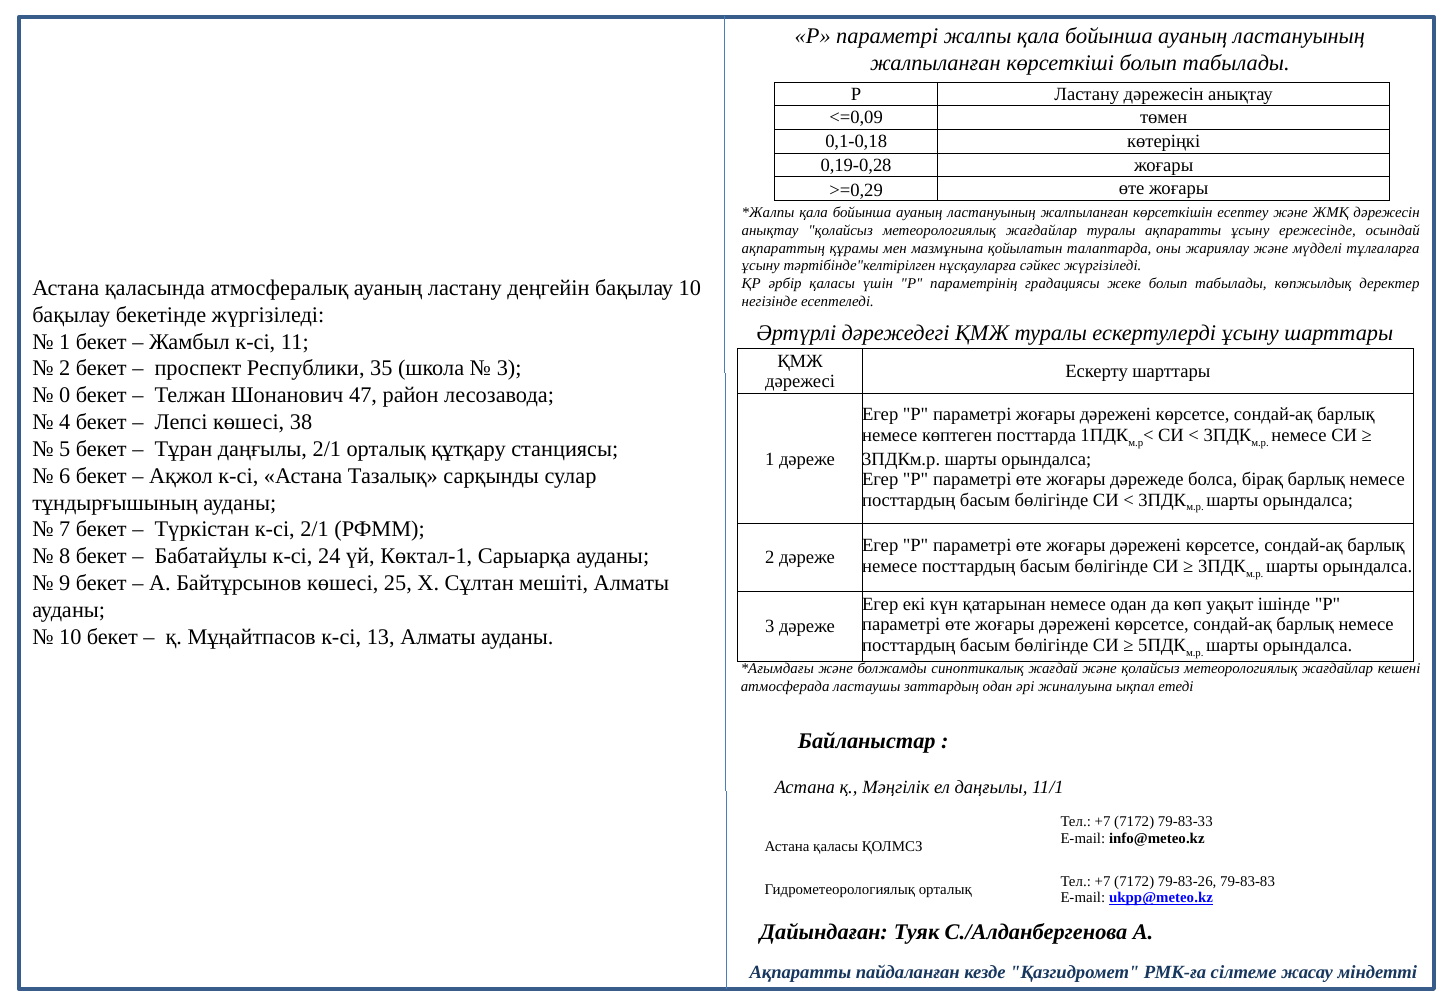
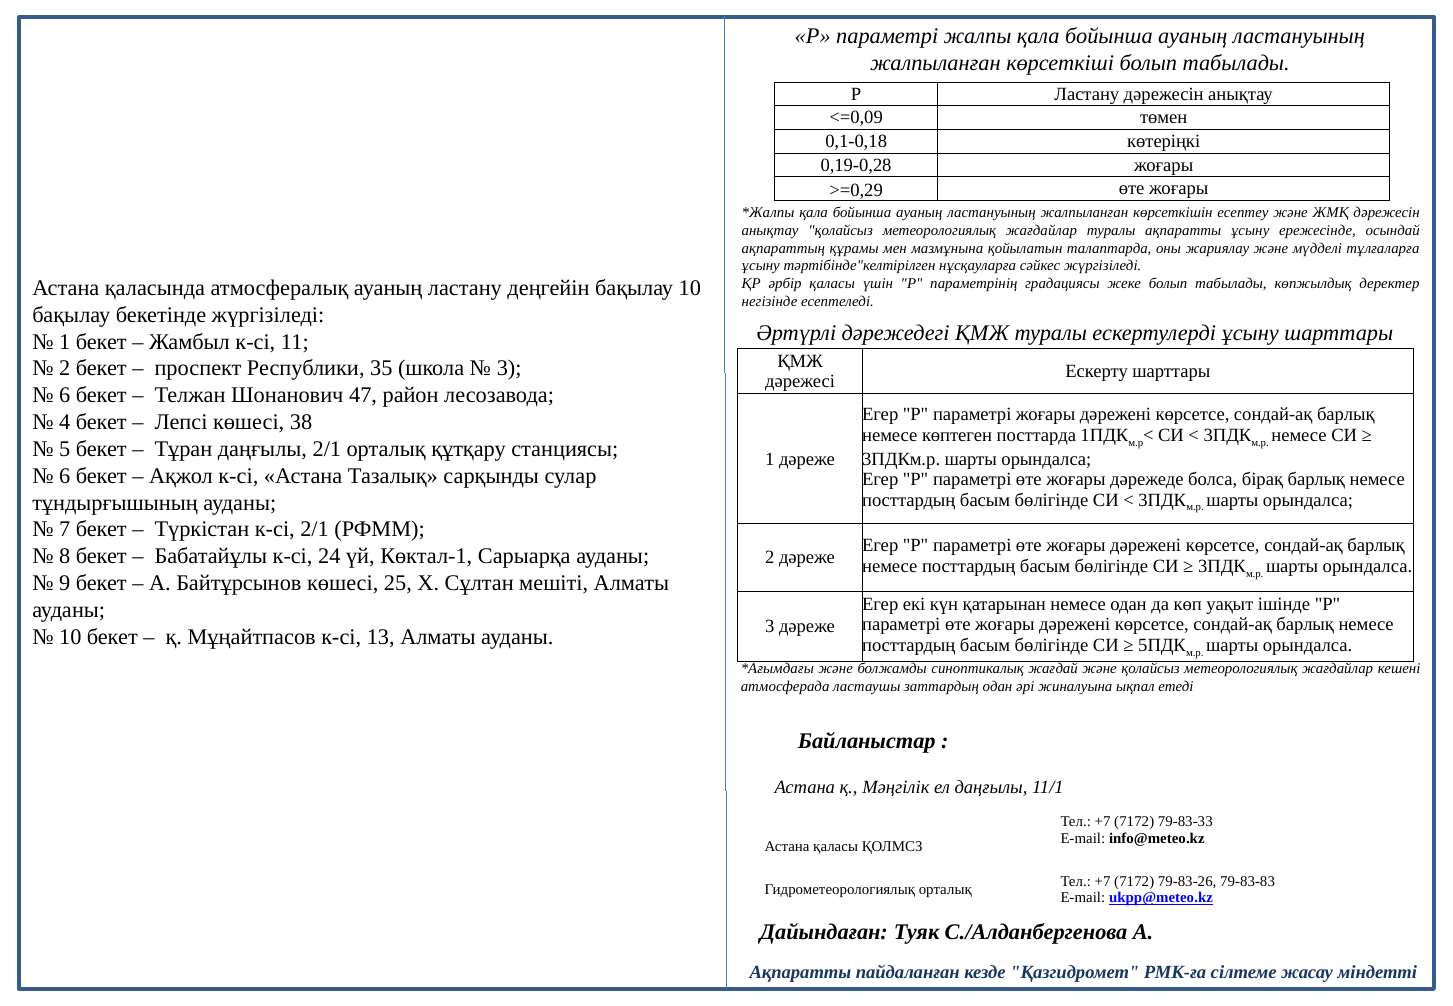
0: 0 -> 6 (65, 395)
